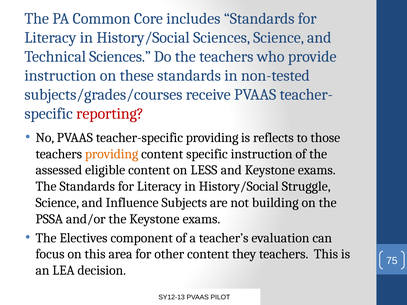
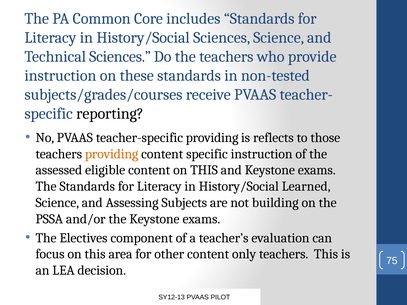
reporting colour: red -> black (110, 114)
content on LESS: LESS -> THIS (204, 170)
Struggle: Struggle -> Learned (306, 187)
Influence: Influence -> Assessing (132, 203)
they: they -> only (244, 254)
